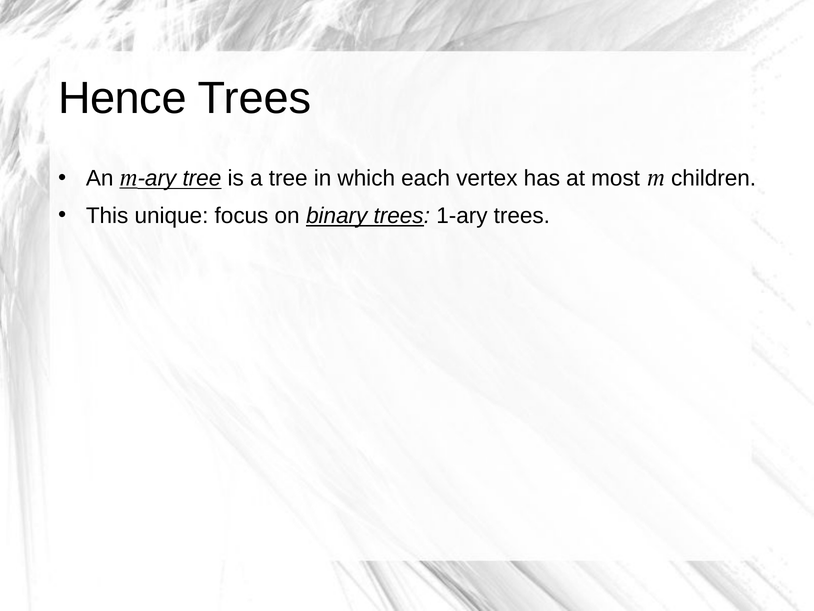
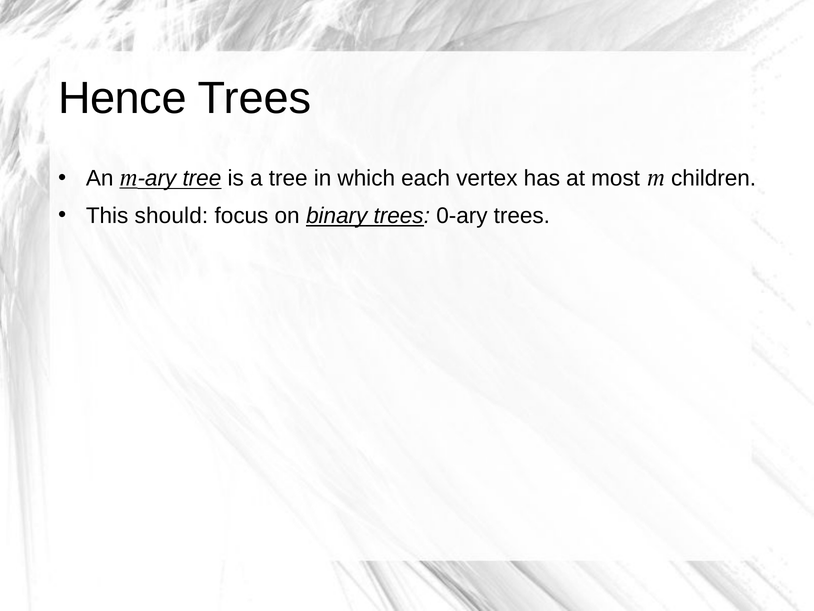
unique: unique -> should (171, 216)
1-ary: 1-ary -> 0-ary (462, 216)
